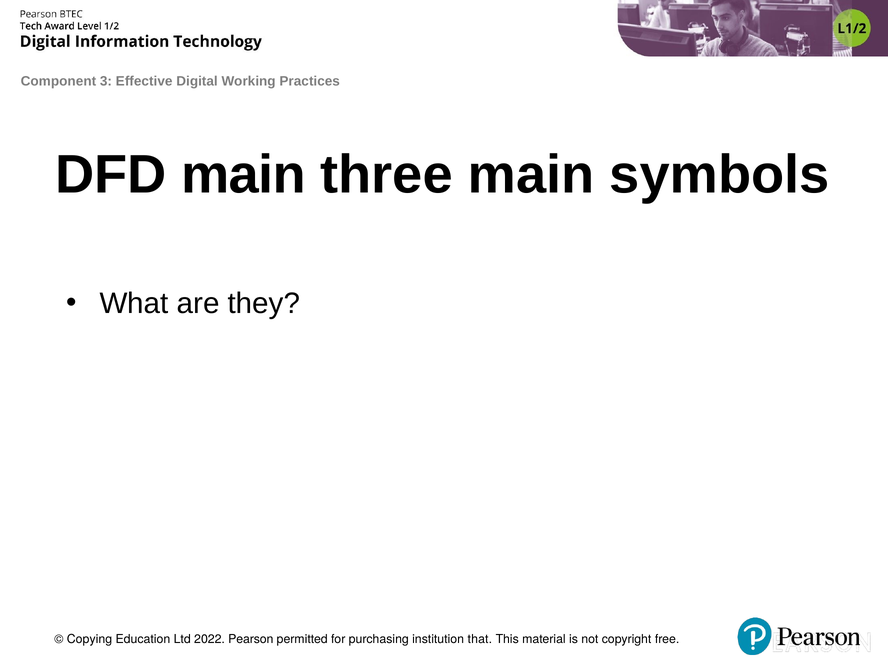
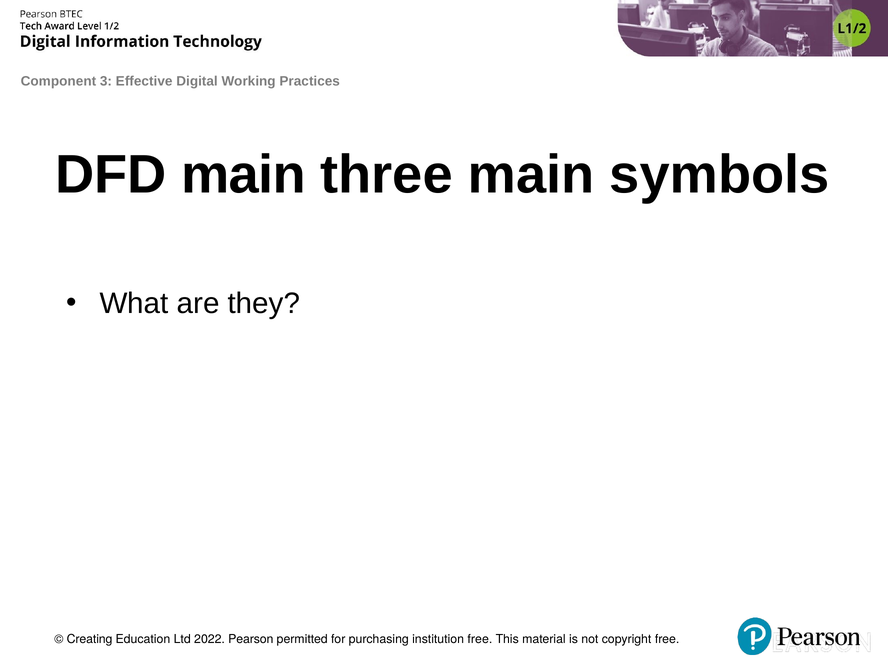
Copying: Copying -> Creating (90, 639)
institution that: that -> free (480, 639)
